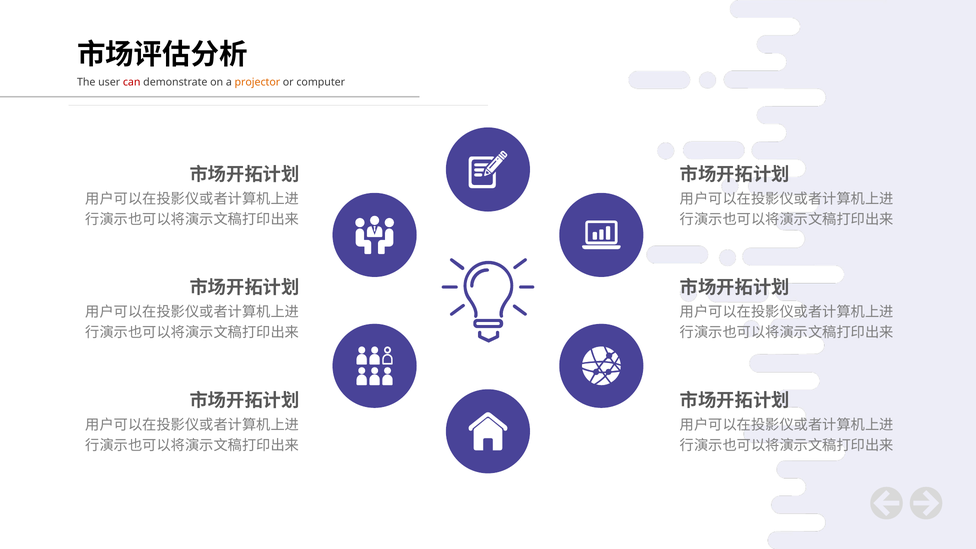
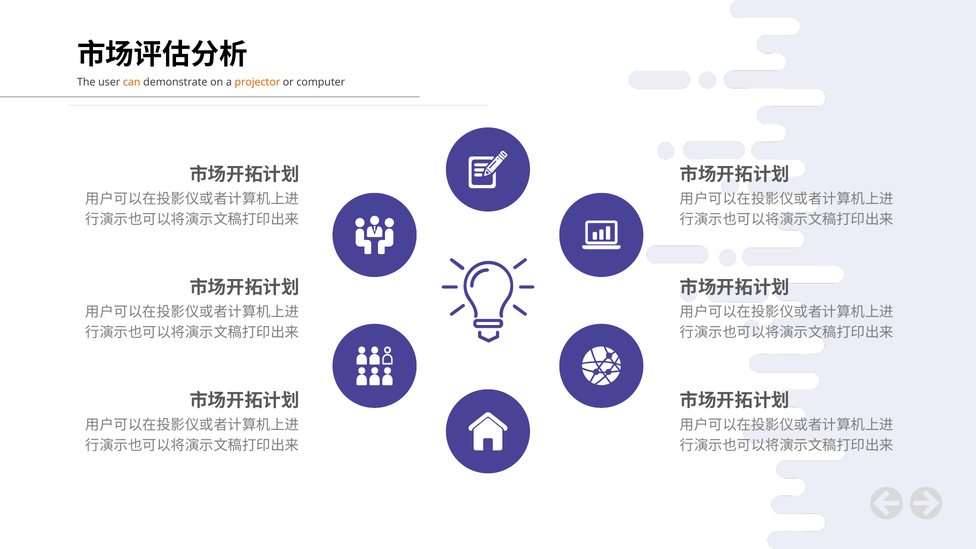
can colour: red -> orange (132, 82)
